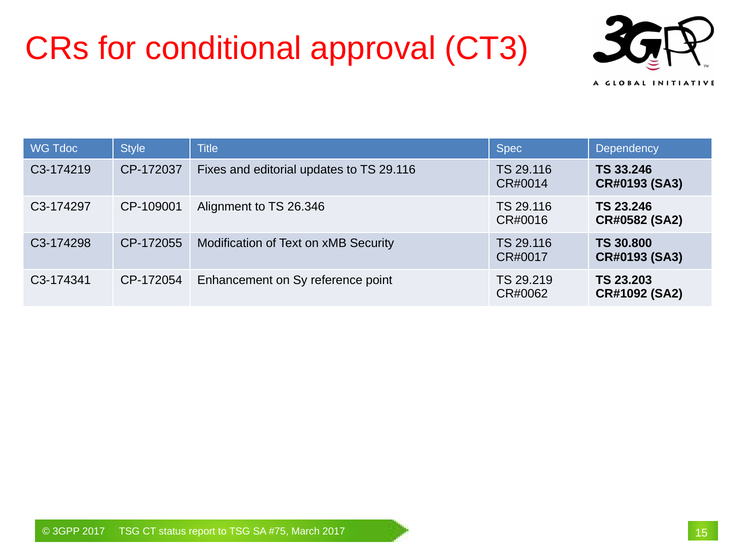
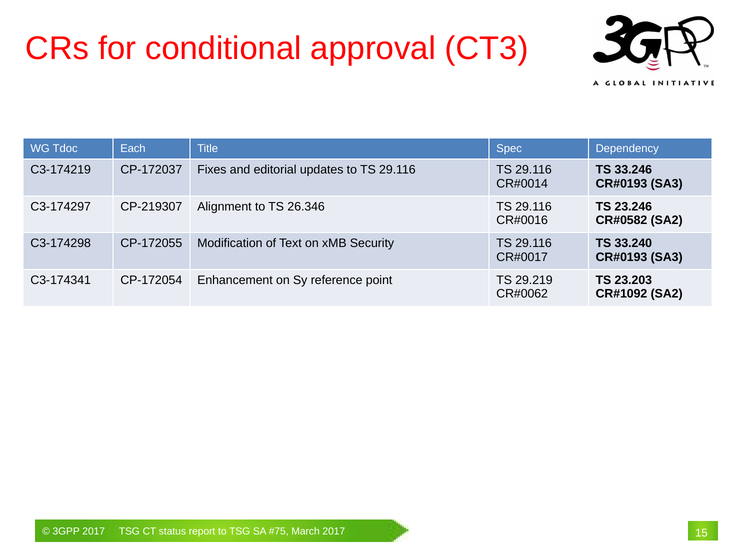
Style: Style -> Each (133, 148)
CP-109001: CP-109001 -> CP-219307 (151, 206)
30.800: 30.800 -> 33.240 (633, 243)
